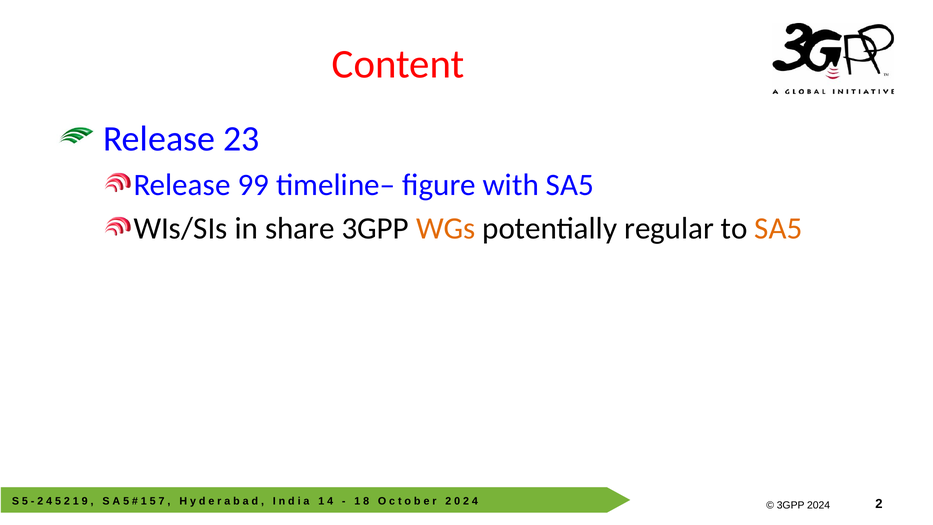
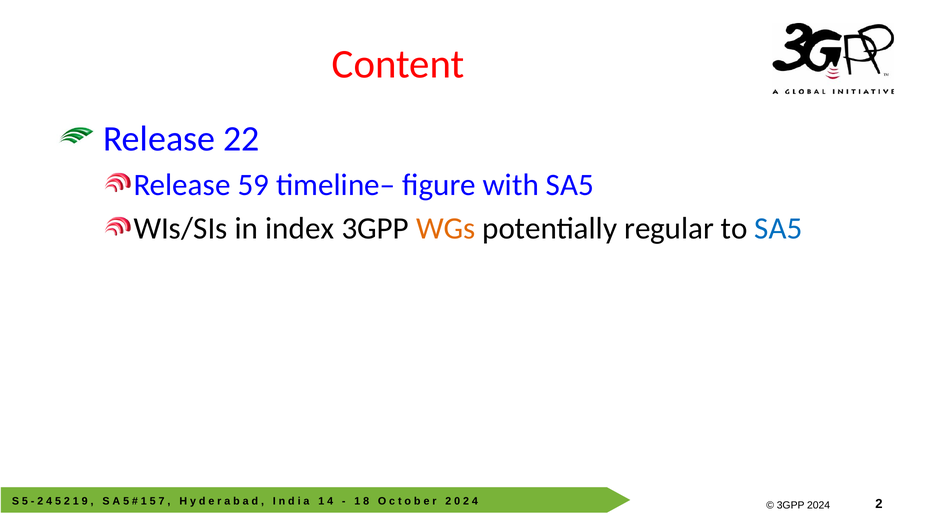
23: 23 -> 22 (241, 139)
99: 99 -> 59 (253, 185)
share: share -> index (300, 229)
SA5 colour: orange -> blue (778, 229)
